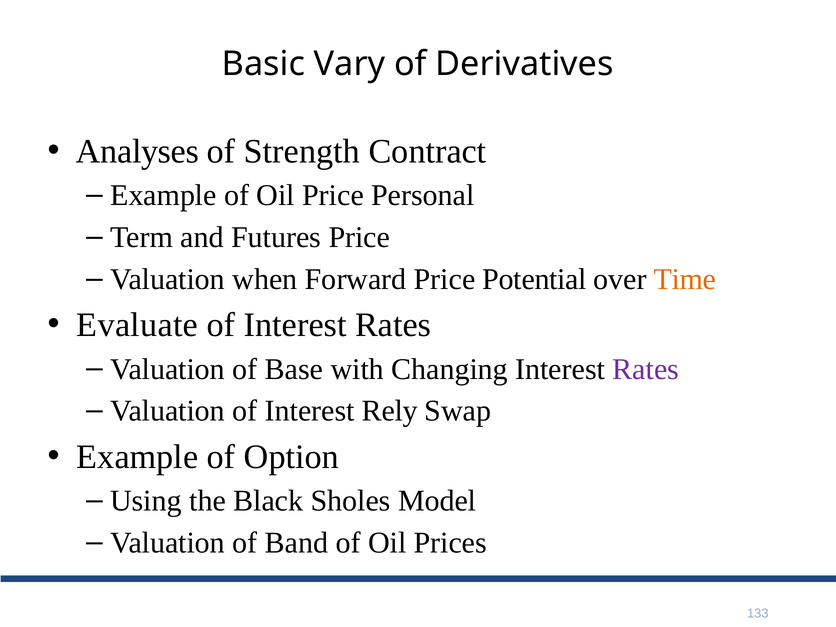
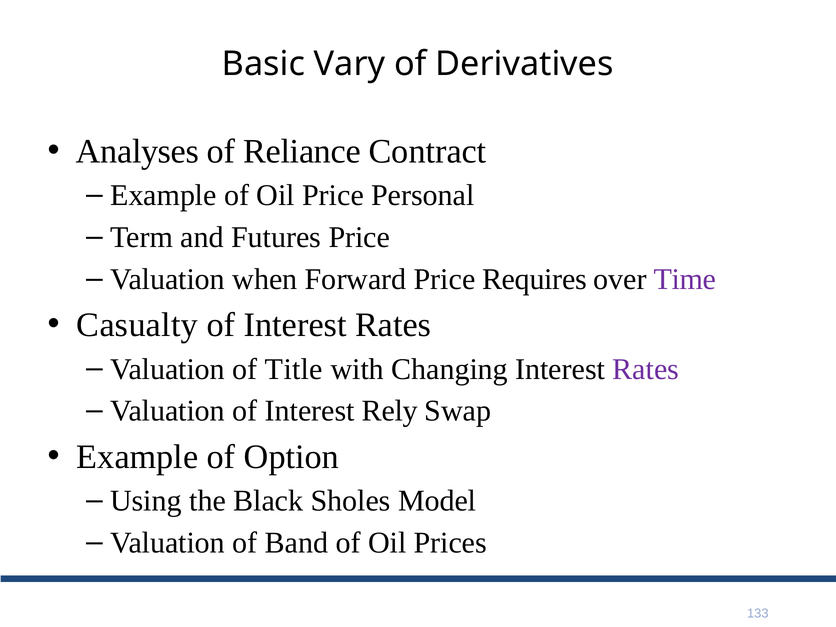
Strength: Strength -> Reliance (302, 151)
Potential: Potential -> Requires (535, 279)
Time colour: orange -> purple (685, 279)
Evaluate: Evaluate -> Casualty (137, 325)
Base: Base -> Title (294, 369)
